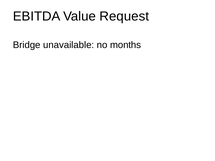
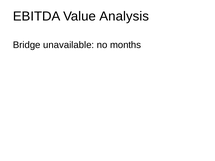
Request: Request -> Analysis (124, 16)
